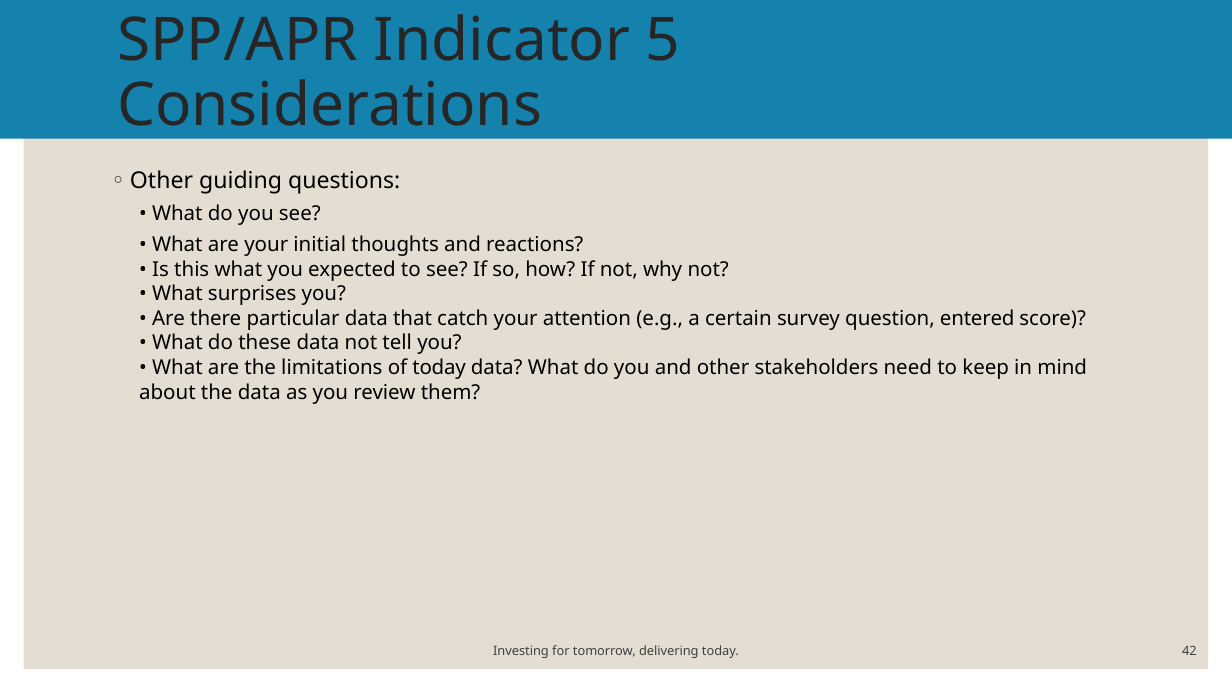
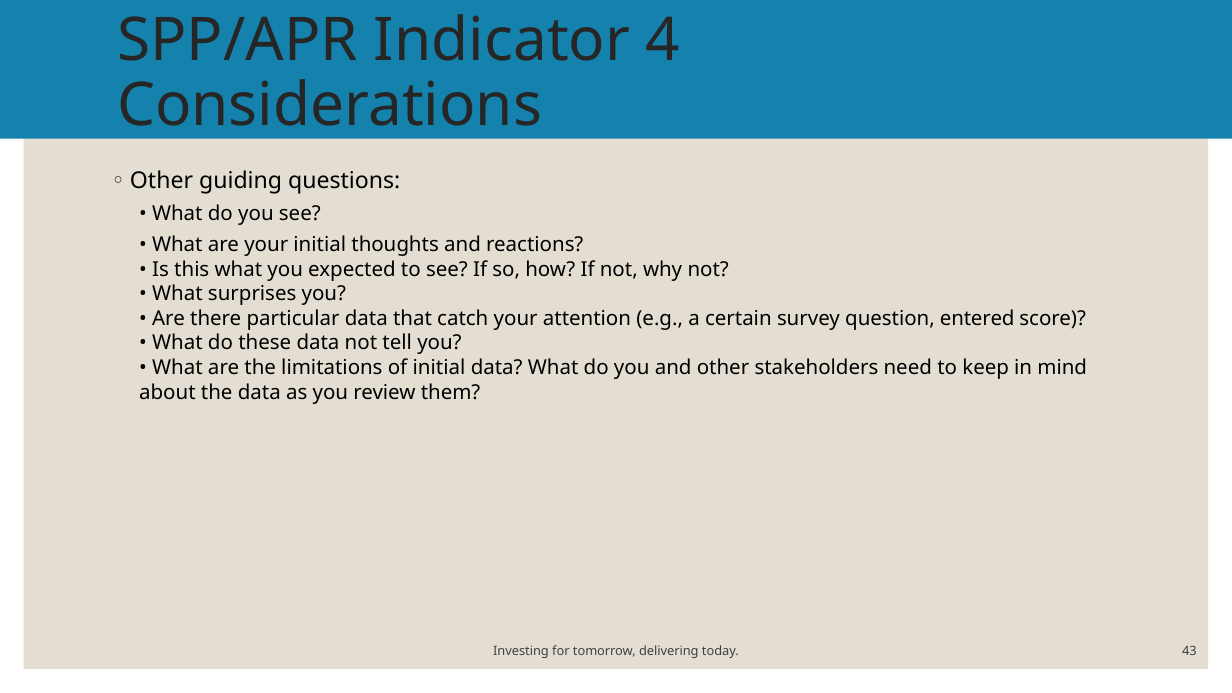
5: 5 -> 4 (663, 40)
of today: today -> initial (439, 368)
42: 42 -> 43 (1189, 652)
